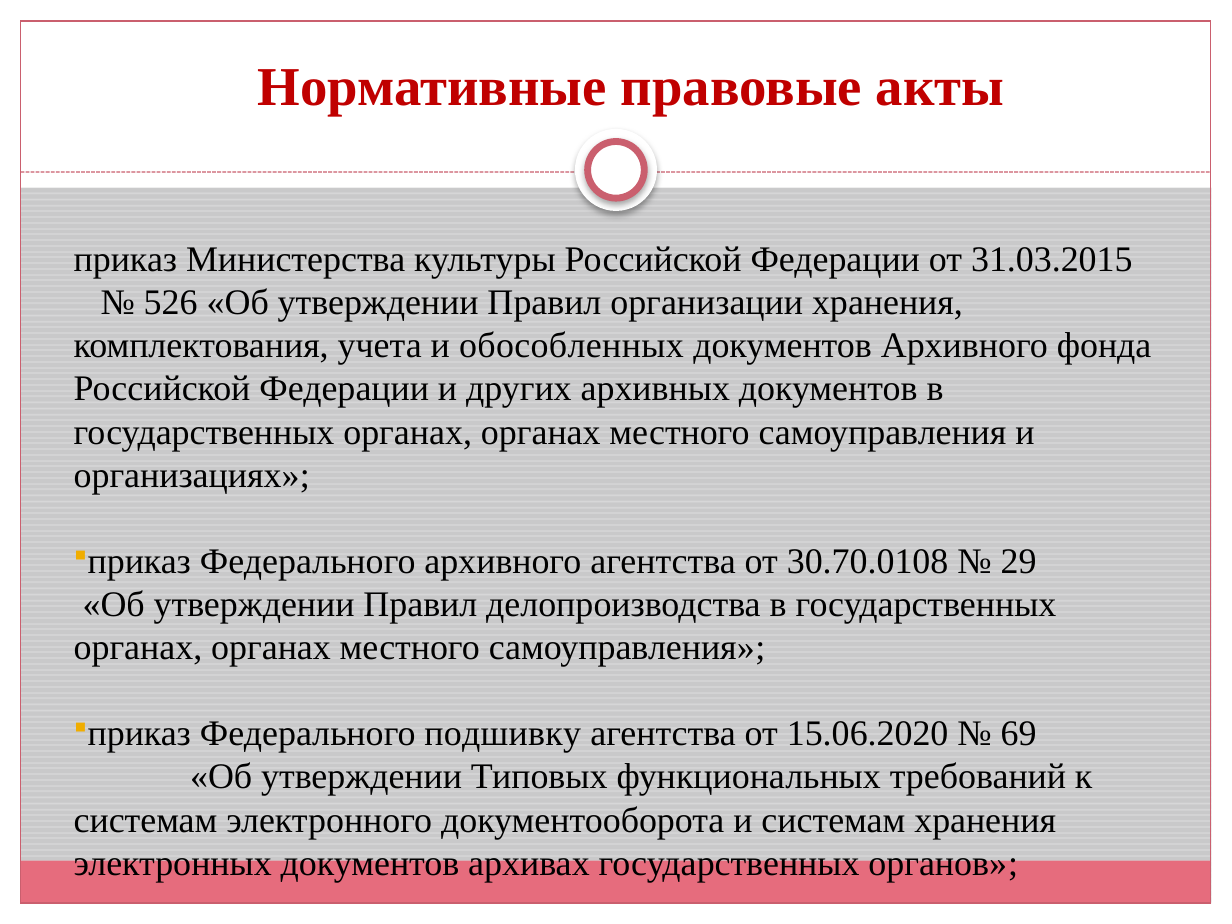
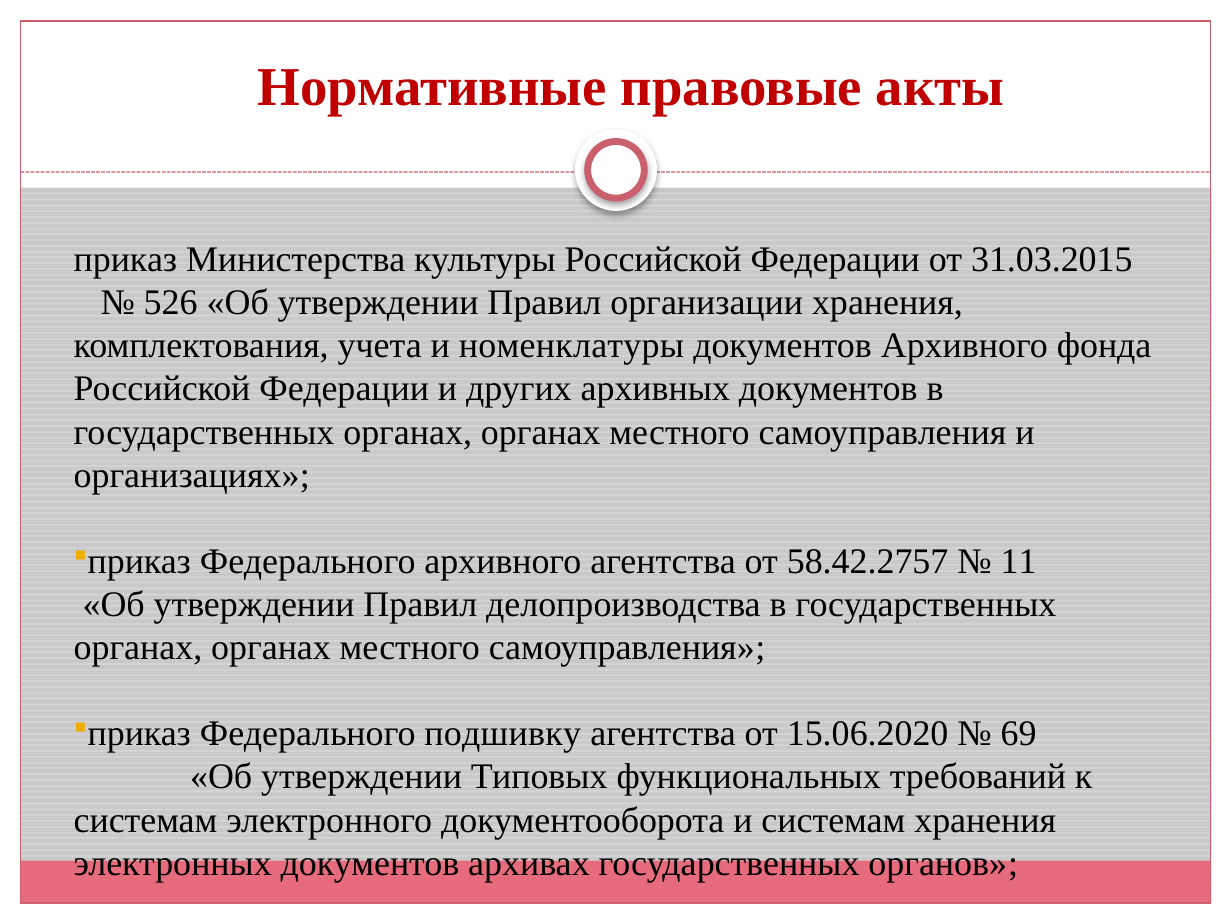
обособленных: обособленных -> номенклатуры (571, 346)
30.70.0108: 30.70.0108 -> 58.42.2757 (868, 562)
29: 29 -> 11 (1019, 562)
